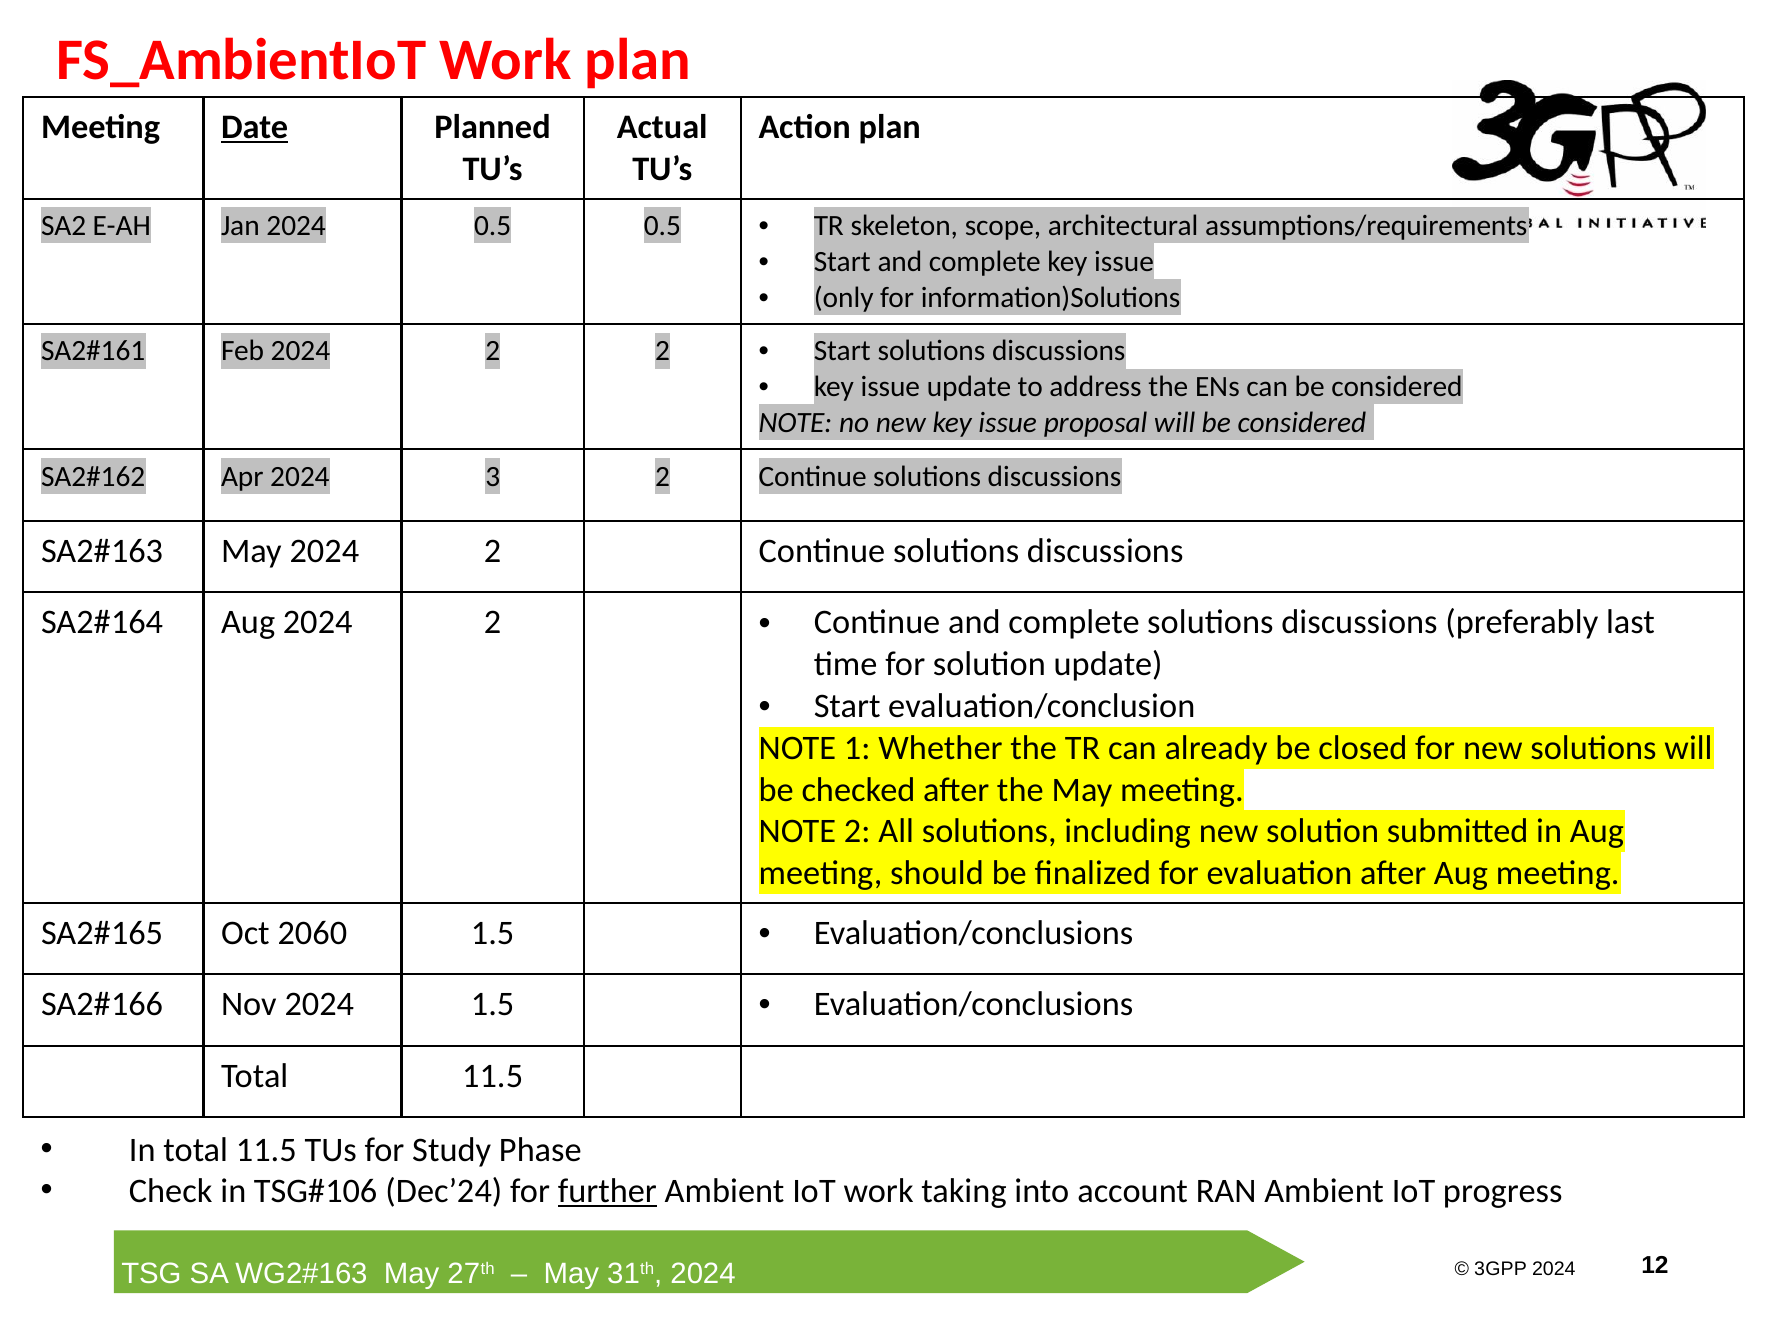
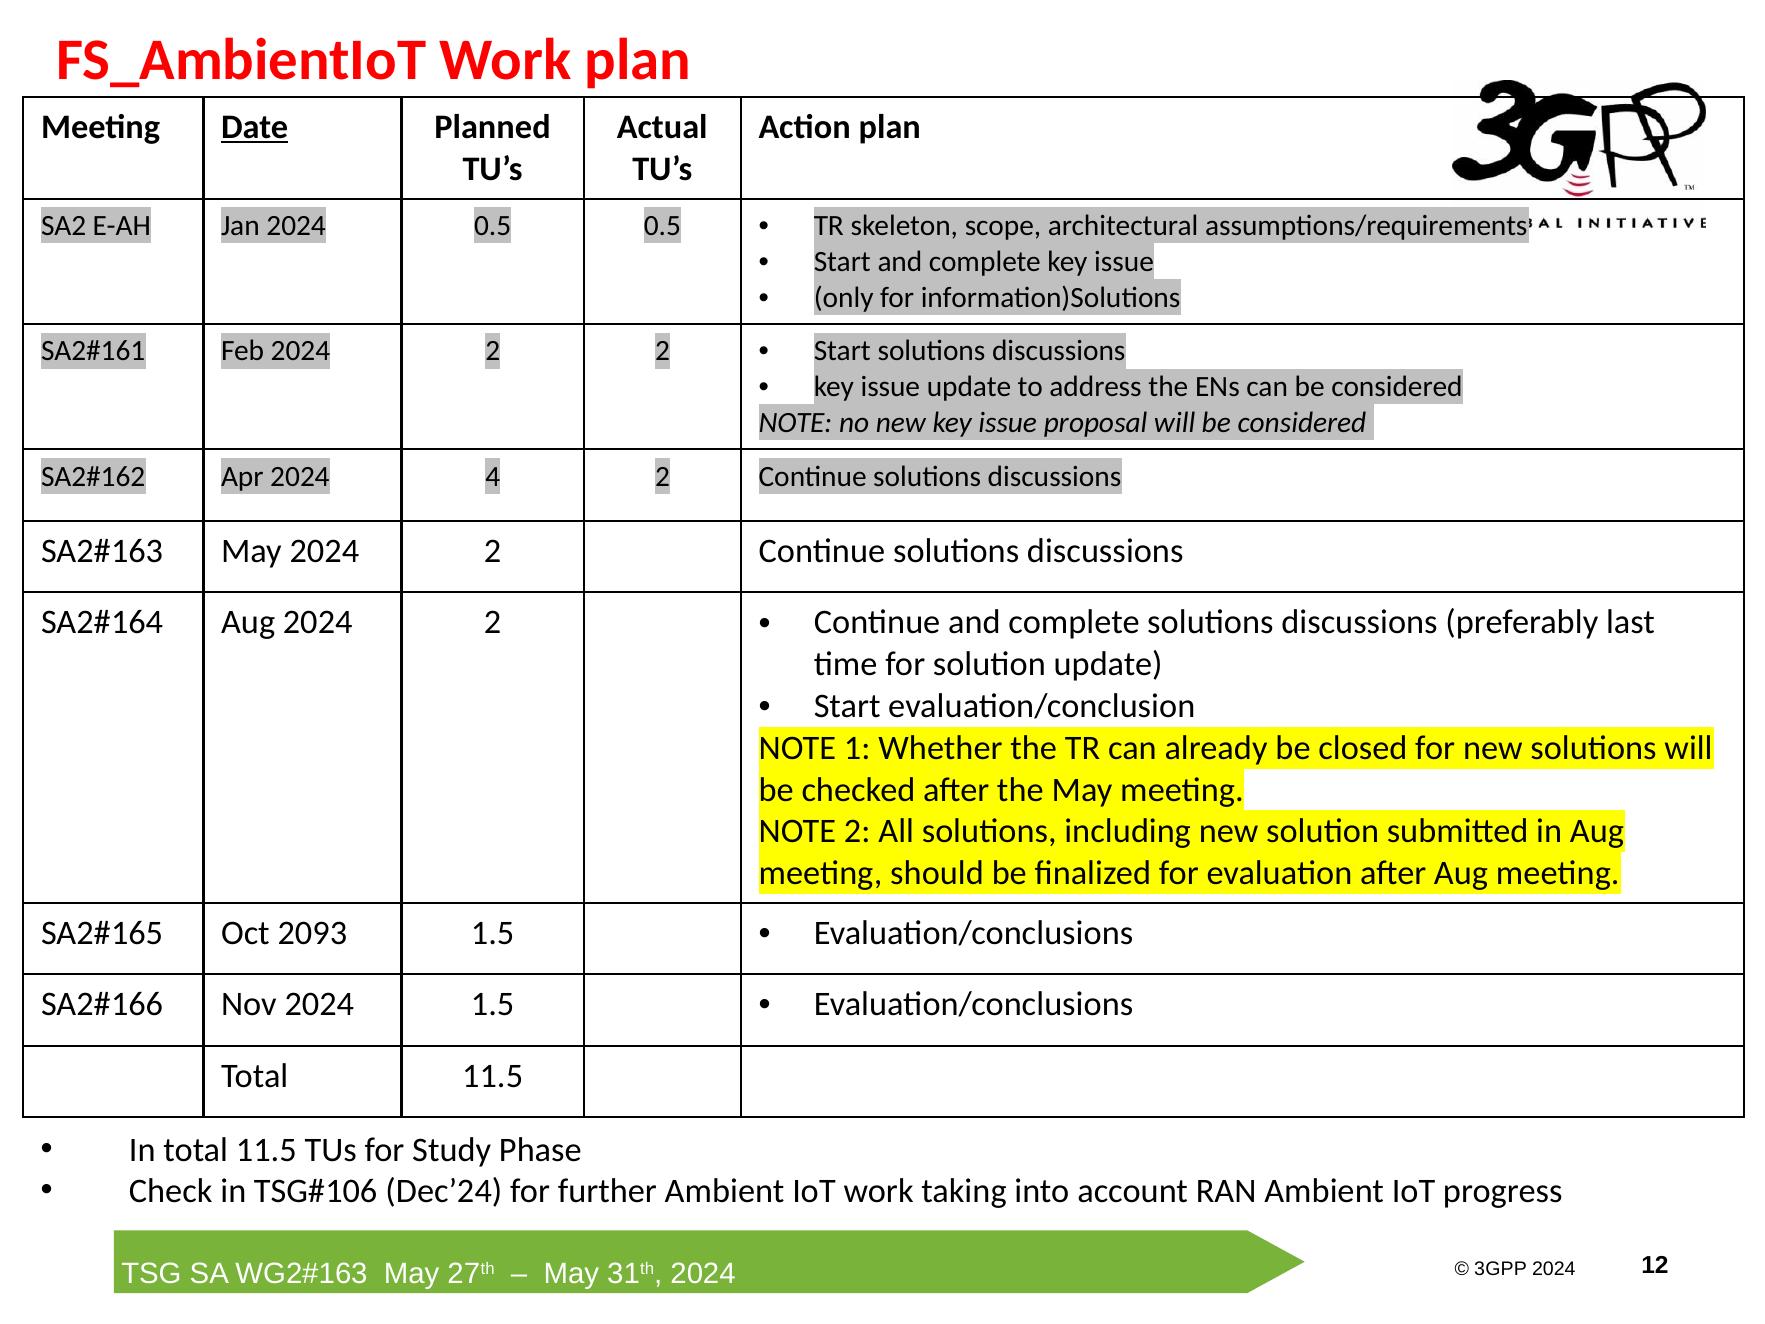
3: 3 -> 4 (493, 476)
2060: 2060 -> 2093 (312, 933)
further underline: present -> none (607, 1191)
